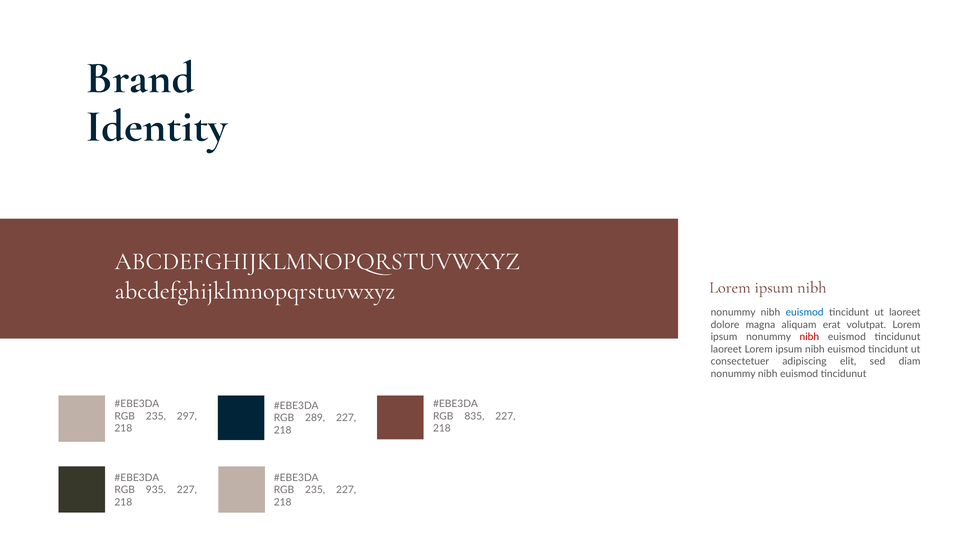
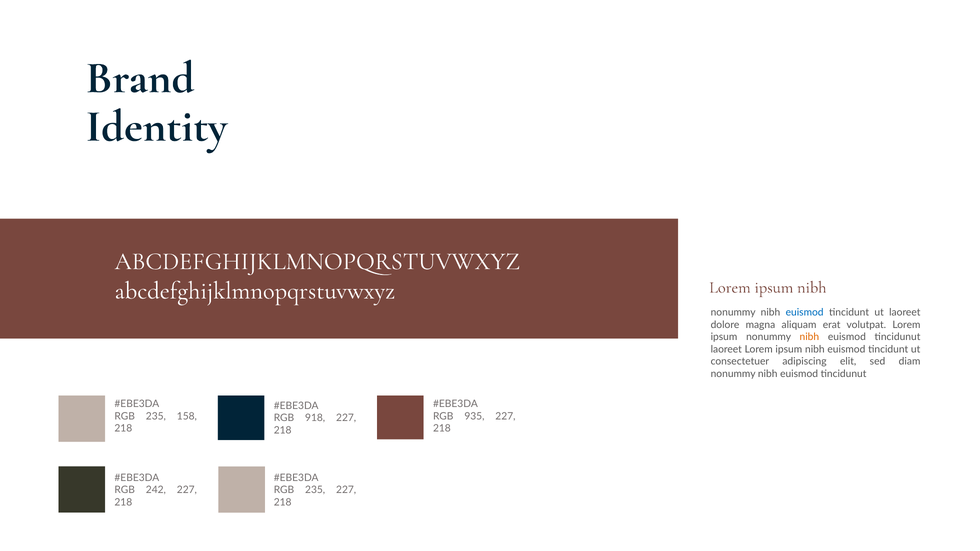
nibh colour: red -> orange (809, 337)
297: 297 -> 158 (187, 416)
835: 835 -> 935 (474, 416)
289: 289 -> 918 (315, 418)
935: 935 -> 242 (156, 490)
